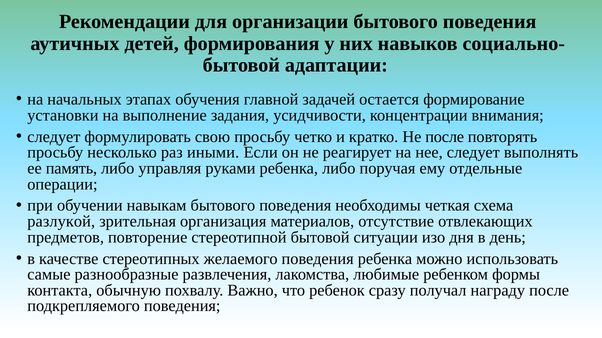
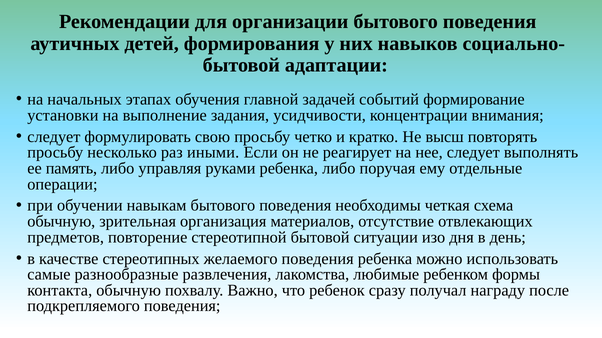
остается: остается -> событий (389, 100)
Не после: после -> высш (445, 137)
разлукой: разлукой -> обычную (61, 222)
